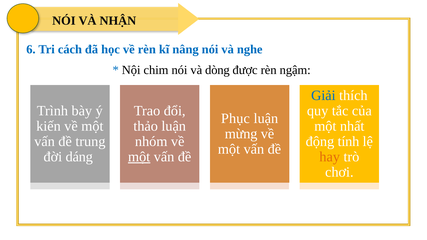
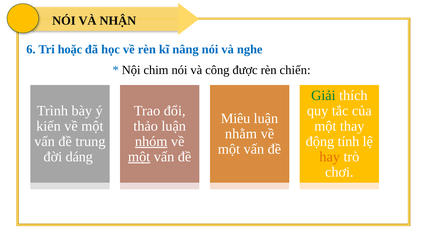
cách: cách -> hoặc (70, 50)
dòng: dòng -> công (217, 70)
ngậm: ngậm -> chiến (295, 70)
Giải colour: blue -> green (323, 95)
Phục: Phục -> Miêu (236, 118)
nhất: nhất -> thay (352, 126)
mừng: mừng -> nhằm (241, 134)
nhóm underline: none -> present (151, 142)
